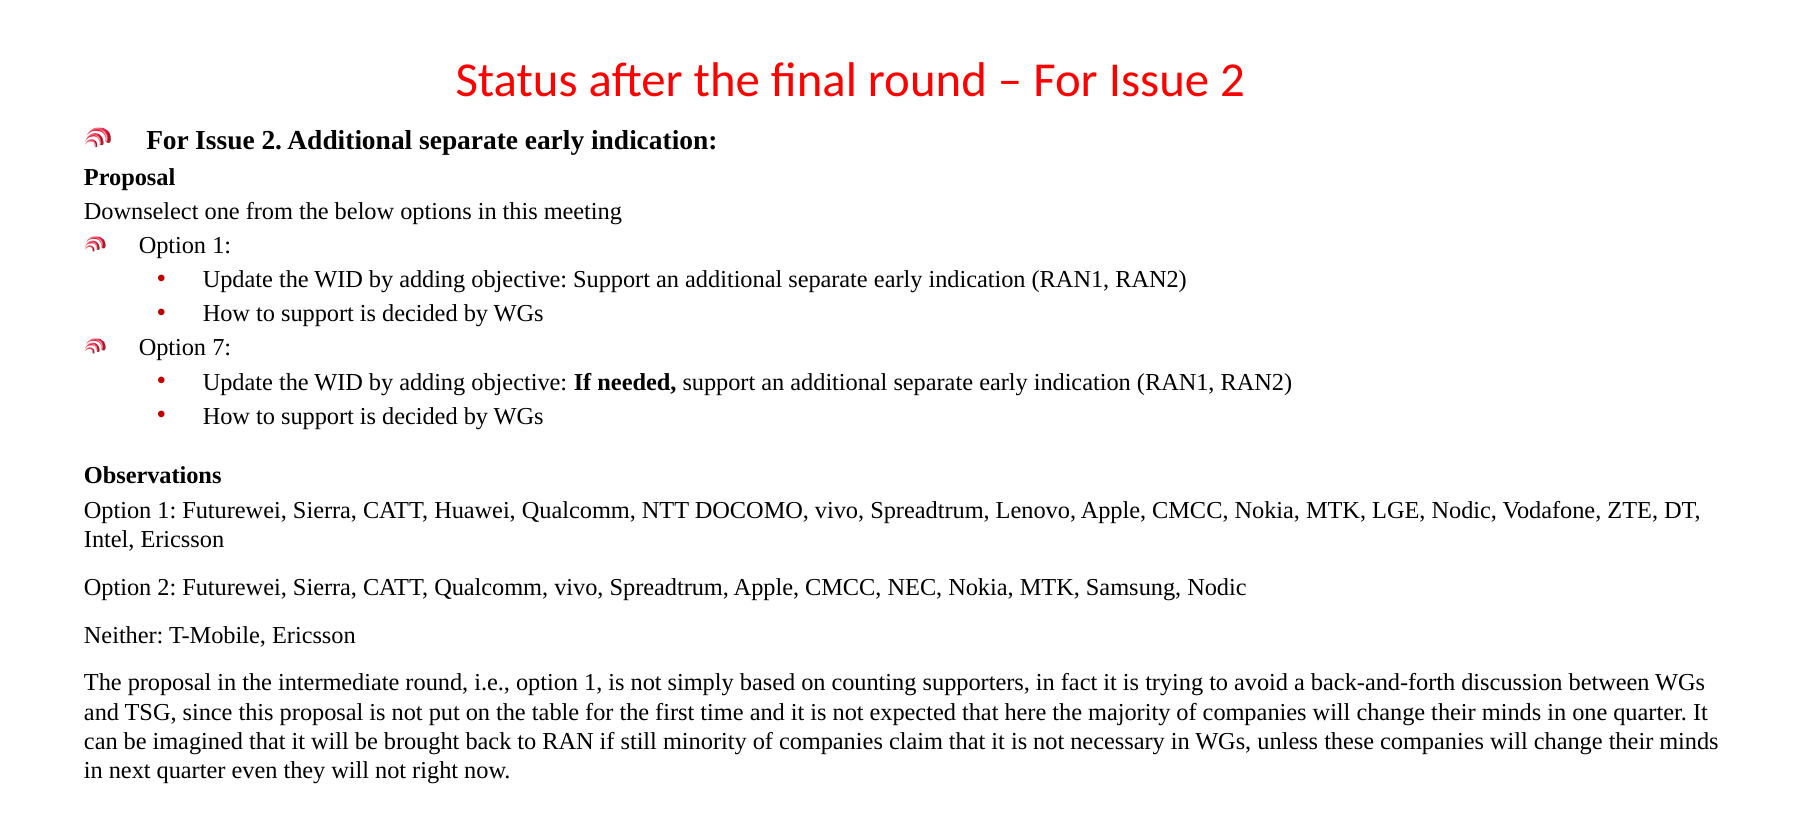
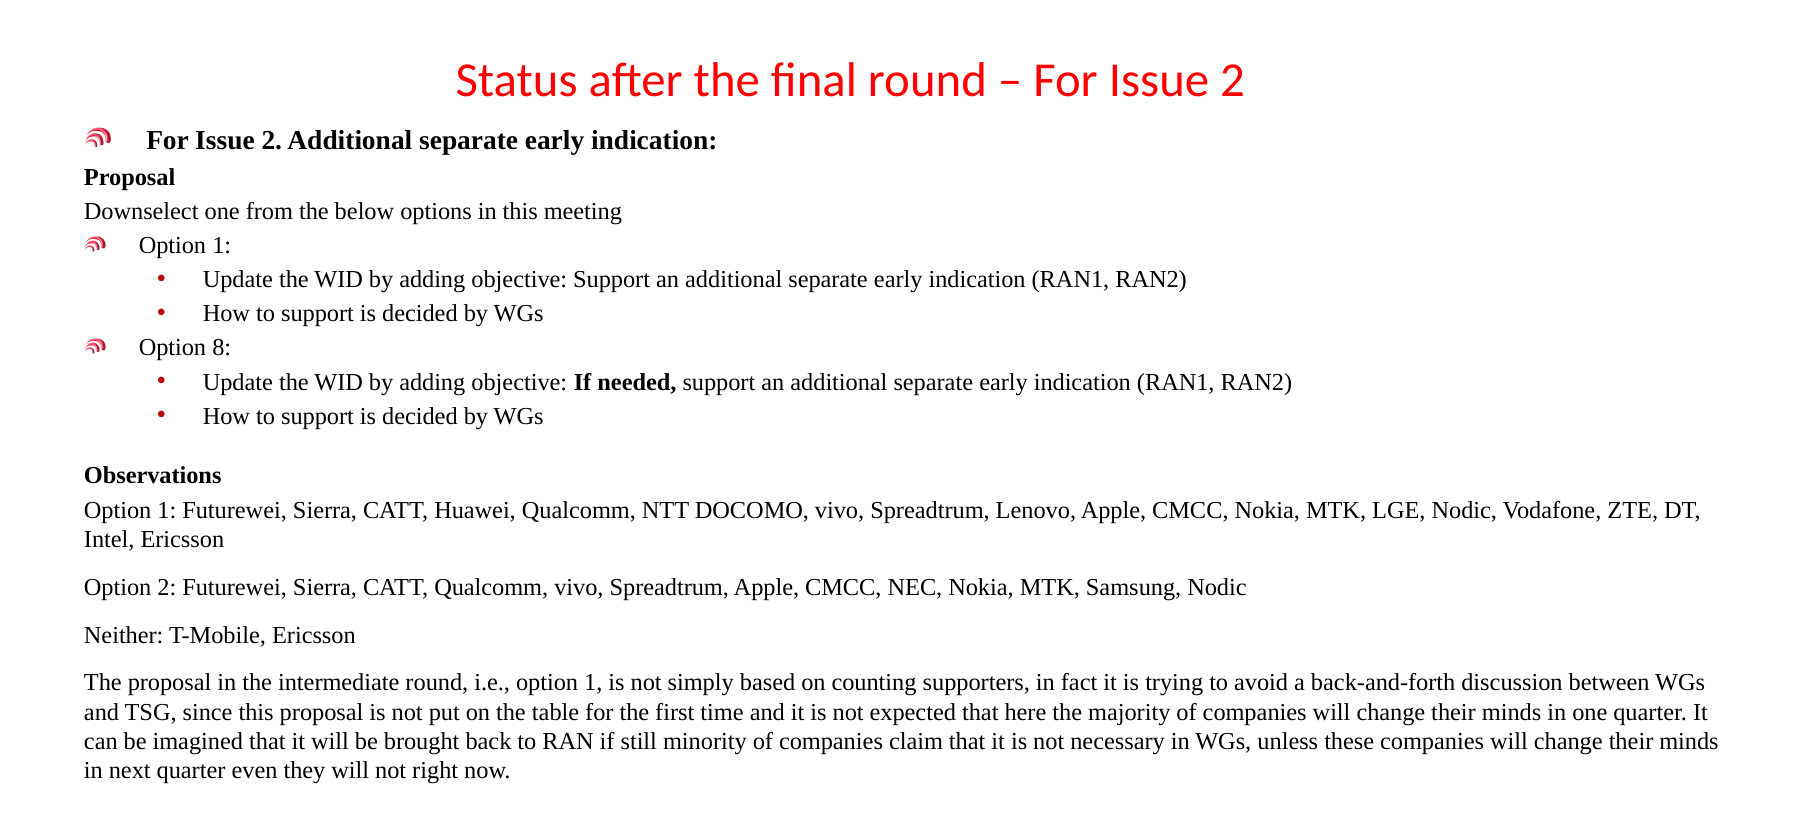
7: 7 -> 8 (222, 348)
